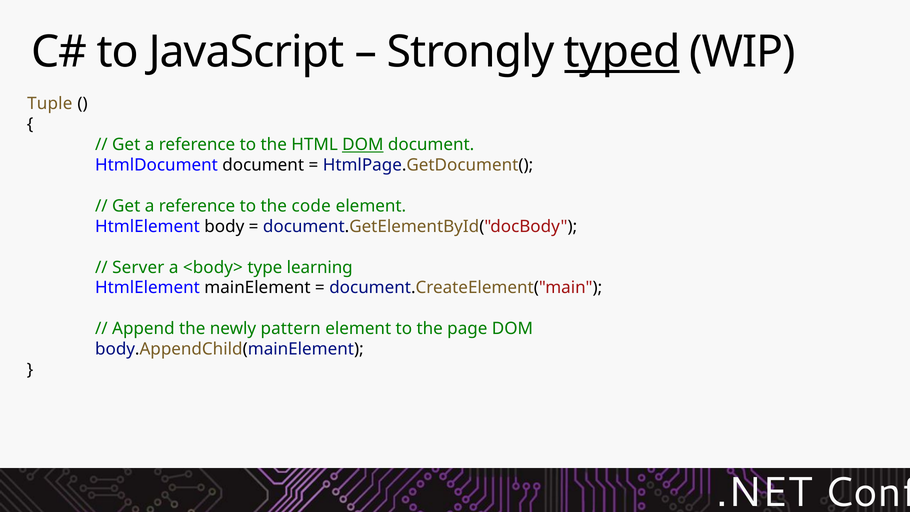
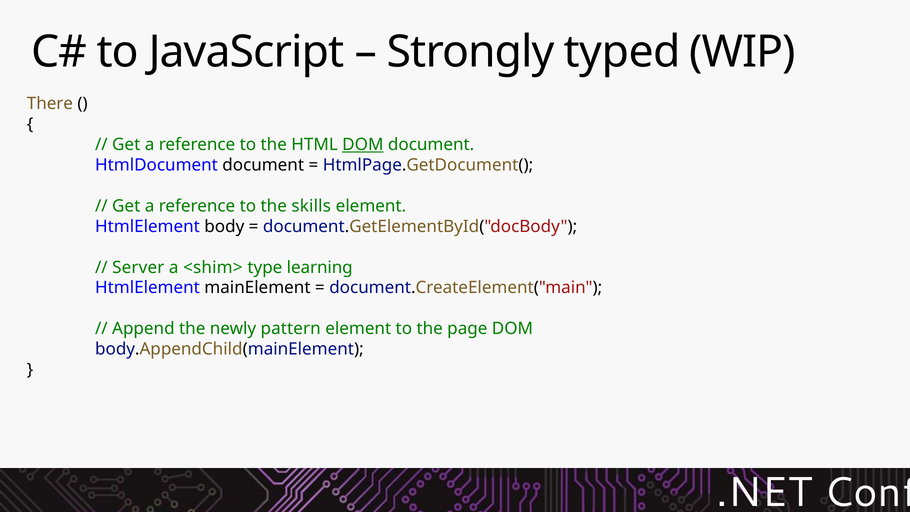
typed underline: present -> none (622, 52)
Tuple: Tuple -> There (50, 104)
code: code -> skills (311, 206)
<body>: <body> -> <shim> (213, 267)
